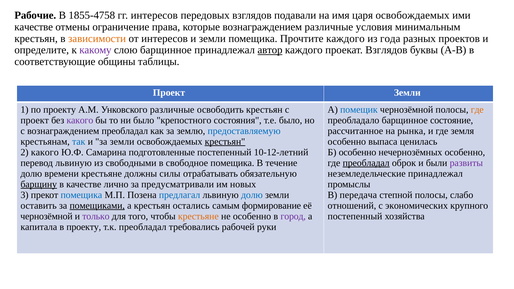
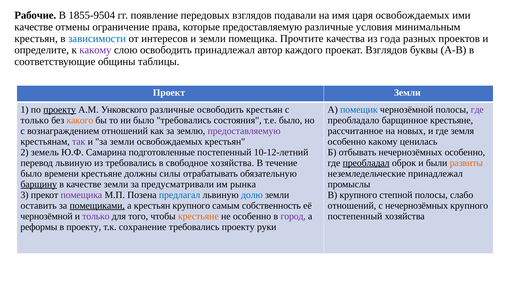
1855-4758: 1855-4758 -> 1855-9504 (92, 15)
гг интересов: интересов -> появление (154, 15)
которые вознаграждением: вознаграждением -> предоставляемую (262, 27)
зависимости colour: orange -> blue (97, 39)
Прочтите каждого: каждого -> качества (346, 39)
слою барщинное: барщинное -> освободить (166, 50)
автор underline: present -> none (270, 50)
проекту underline: none -> present (60, 110)
где colour: orange -> purple (477, 110)
проект: проект -> только (35, 120)
какого colour: purple -> orange (80, 120)
было крепостного: крепостного -> требовались (184, 120)
барщинное состояние: состояние -> крестьяне (452, 120)
вознаграждением преобладал: преобладал -> отношений (125, 131)
предоставляемую colour: blue -> purple (244, 131)
рынка: рынка -> новых (412, 131)
так colour: blue -> purple (79, 142)
крестьян underline: present -> none (225, 142)
особенно выпаса: выпаса -> какому (383, 142)
2 какого: какого -> земель (45, 152)
Б особенно: особенно -> отбывать (357, 152)
из свободными: свободными -> требовались (131, 163)
свободное помещика: помещика -> хозяйства (232, 163)
развиты colour: purple -> orange (466, 163)
долю: долю -> было (31, 174)
качестве лично: лично -> земли (116, 184)
новых: новых -> рынка (243, 184)
помещика colour: blue -> purple (81, 195)
В передача: передача -> крупного (358, 195)
крестьян остались: остались -> крупного (191, 206)
формирование: формирование -> собственность (271, 206)
с экономических: экономических -> нечернозёмных (417, 206)
капитала: капитала -> реформы (39, 227)
т.к преобладал: преобладал -> сохранение (143, 227)
требовались рабочей: рабочей -> проекту (238, 227)
